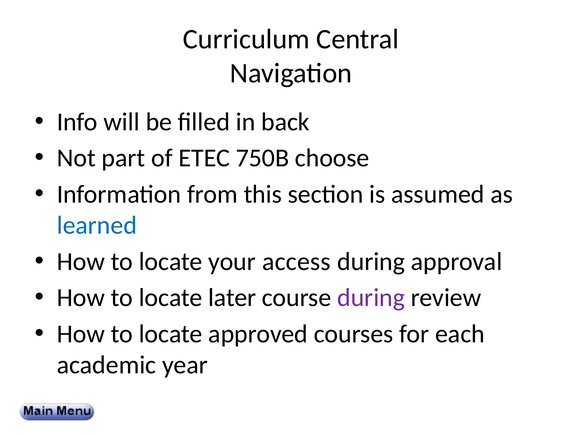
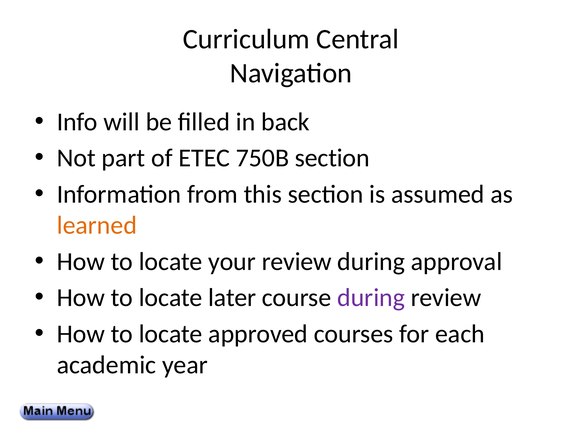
750B choose: choose -> section (332, 158)
learned colour: blue -> orange (97, 226)
your access: access -> review (297, 262)
